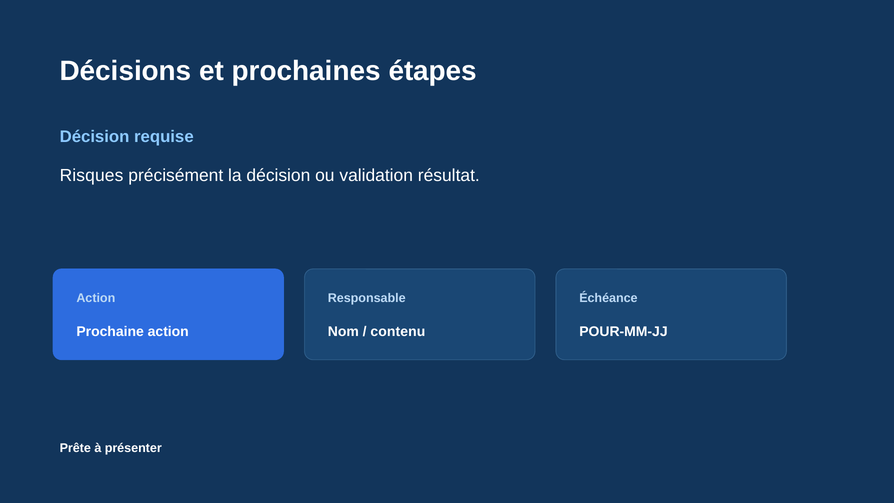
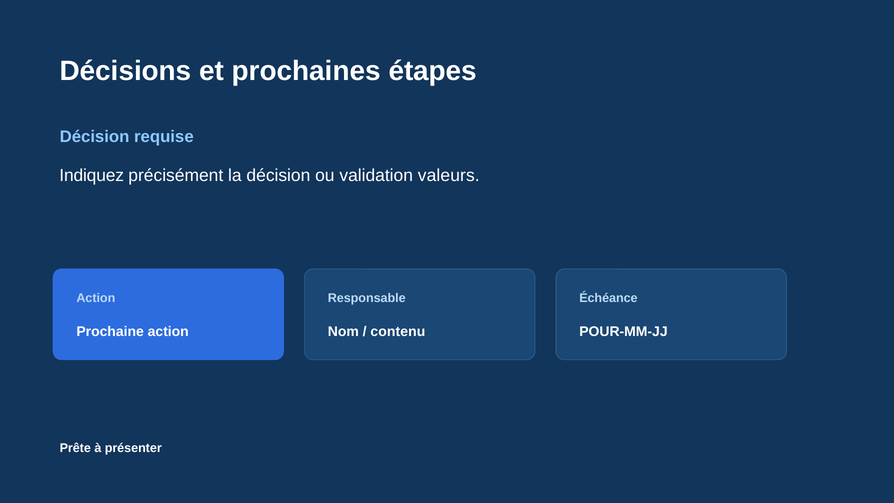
Risques: Risques -> Indiquez (92, 176)
résultat: résultat -> valeurs (449, 176)
